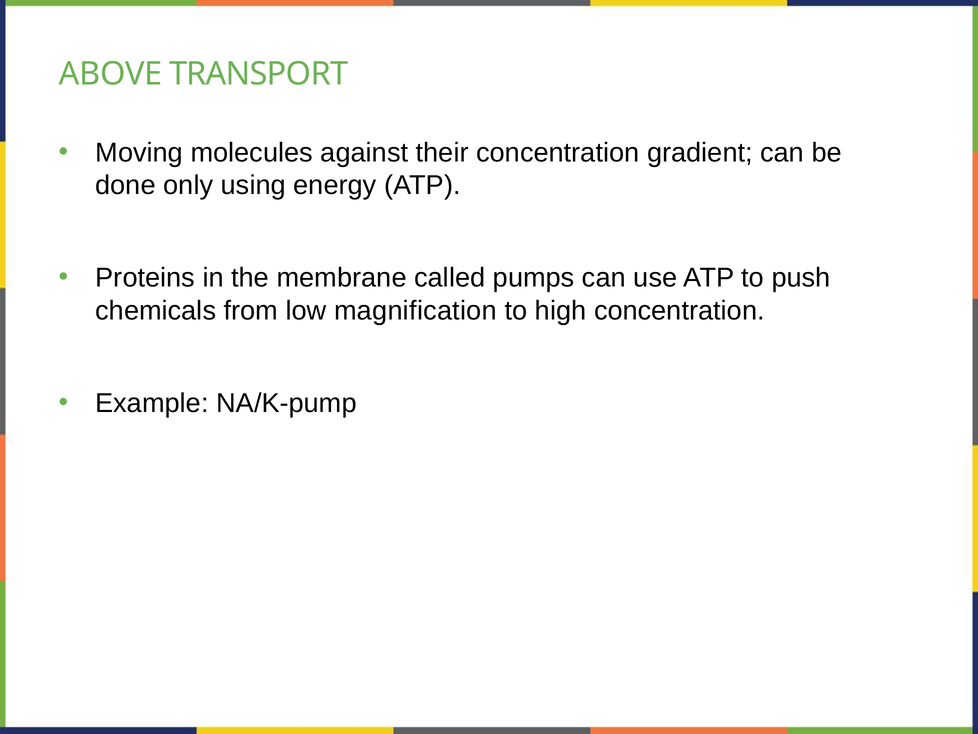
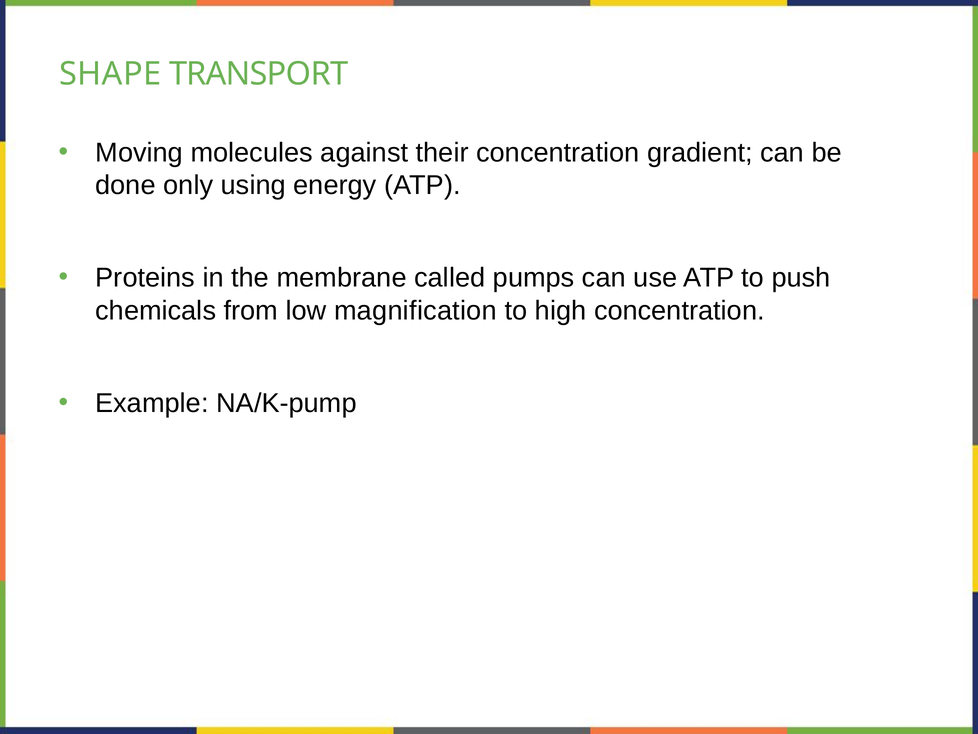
ABOVE: ABOVE -> SHAPE (110, 74)
